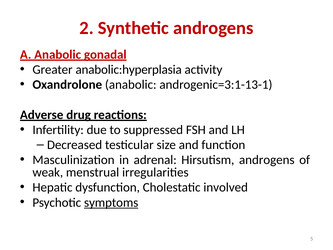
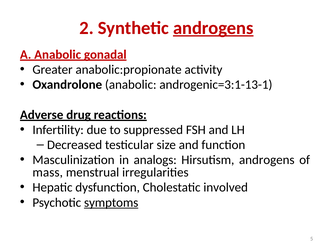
androgens underline: none -> present (213, 28)
anabolic:hyperplasia: anabolic:hyperplasia -> anabolic:propionate (129, 70)
adrenal: adrenal -> analogs (155, 160)
weak: weak -> mass (48, 172)
